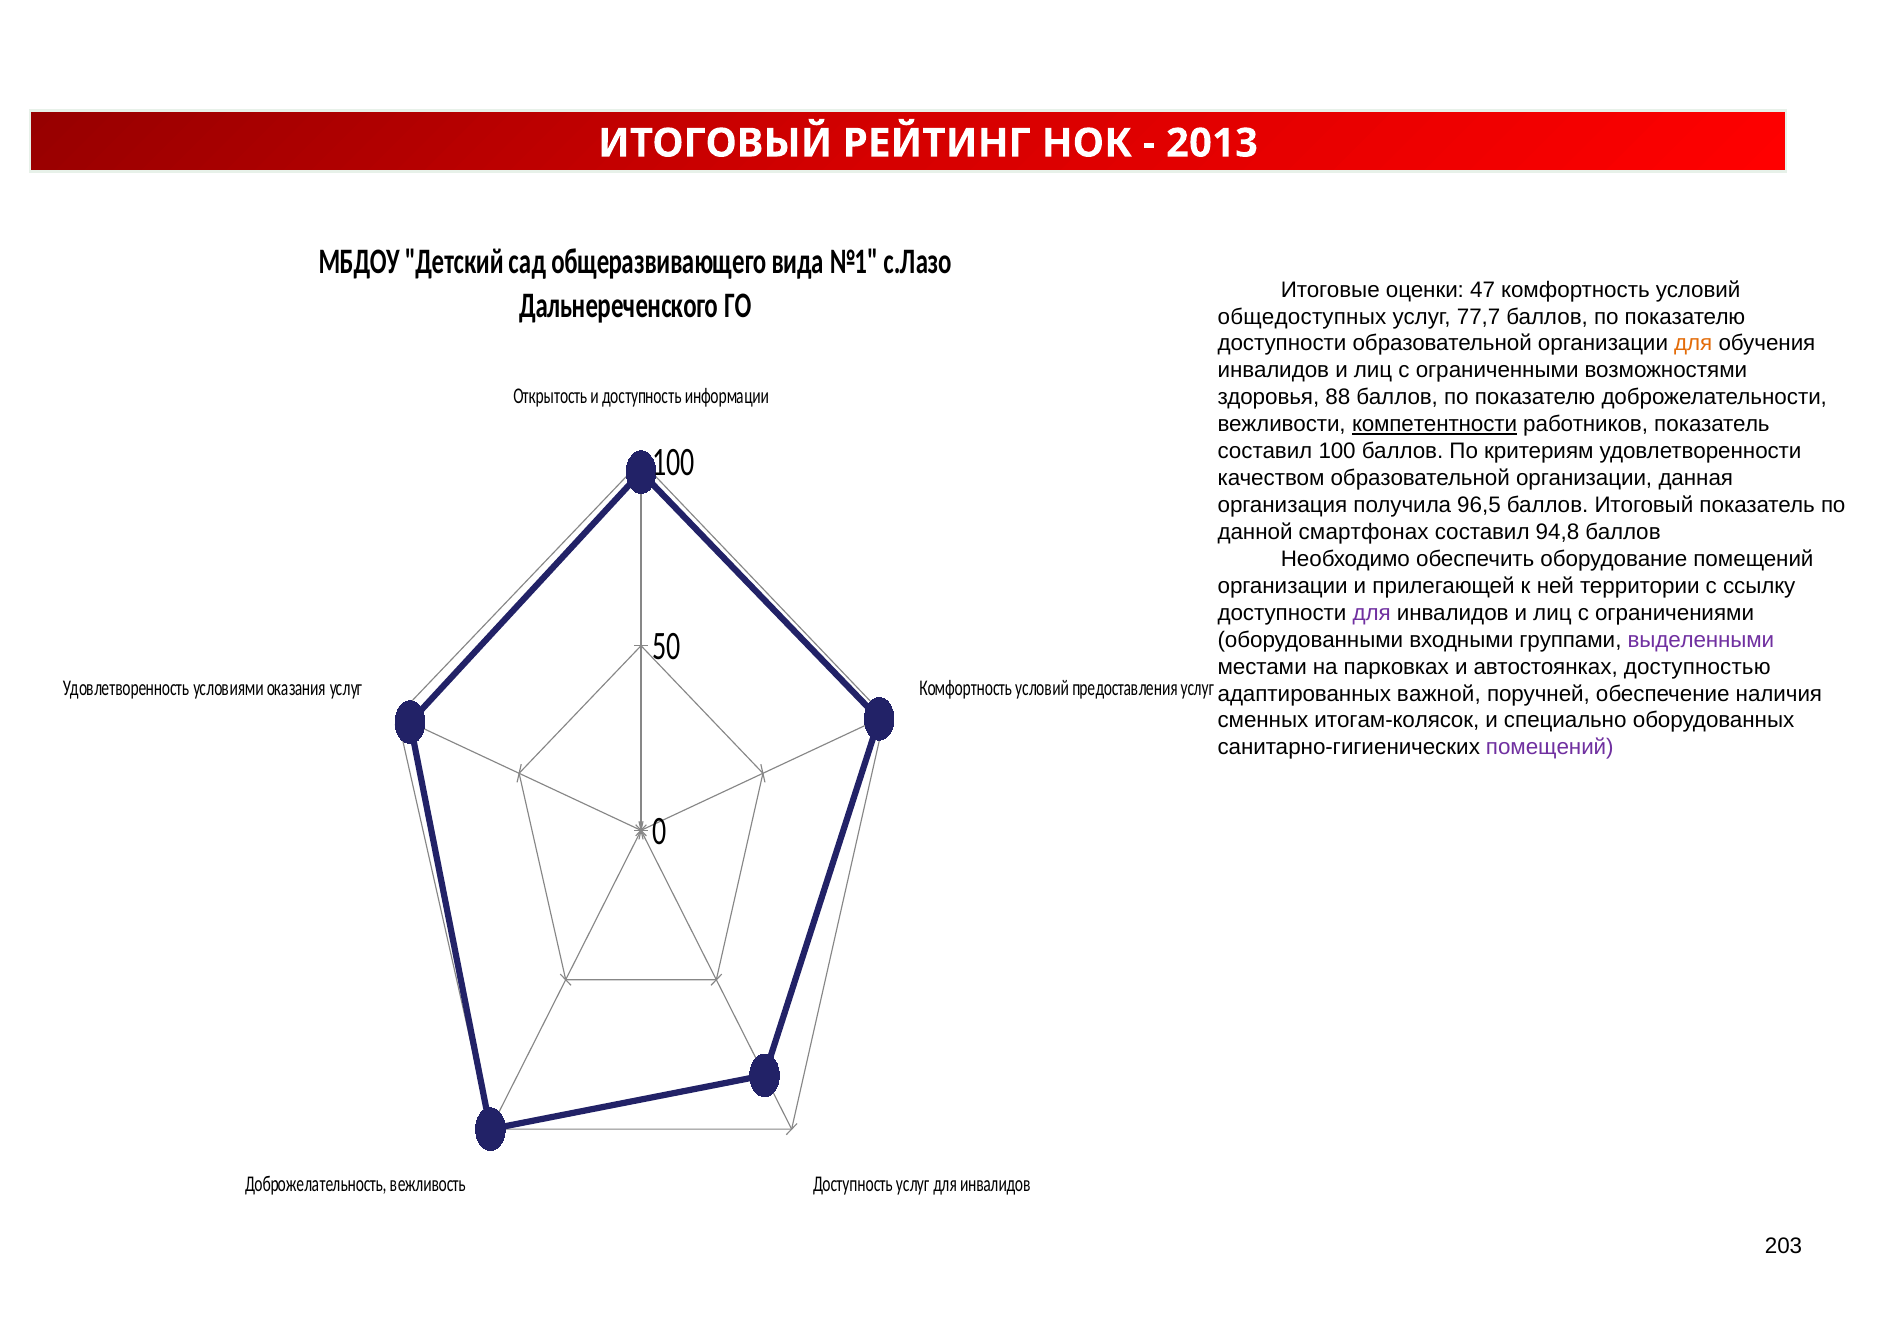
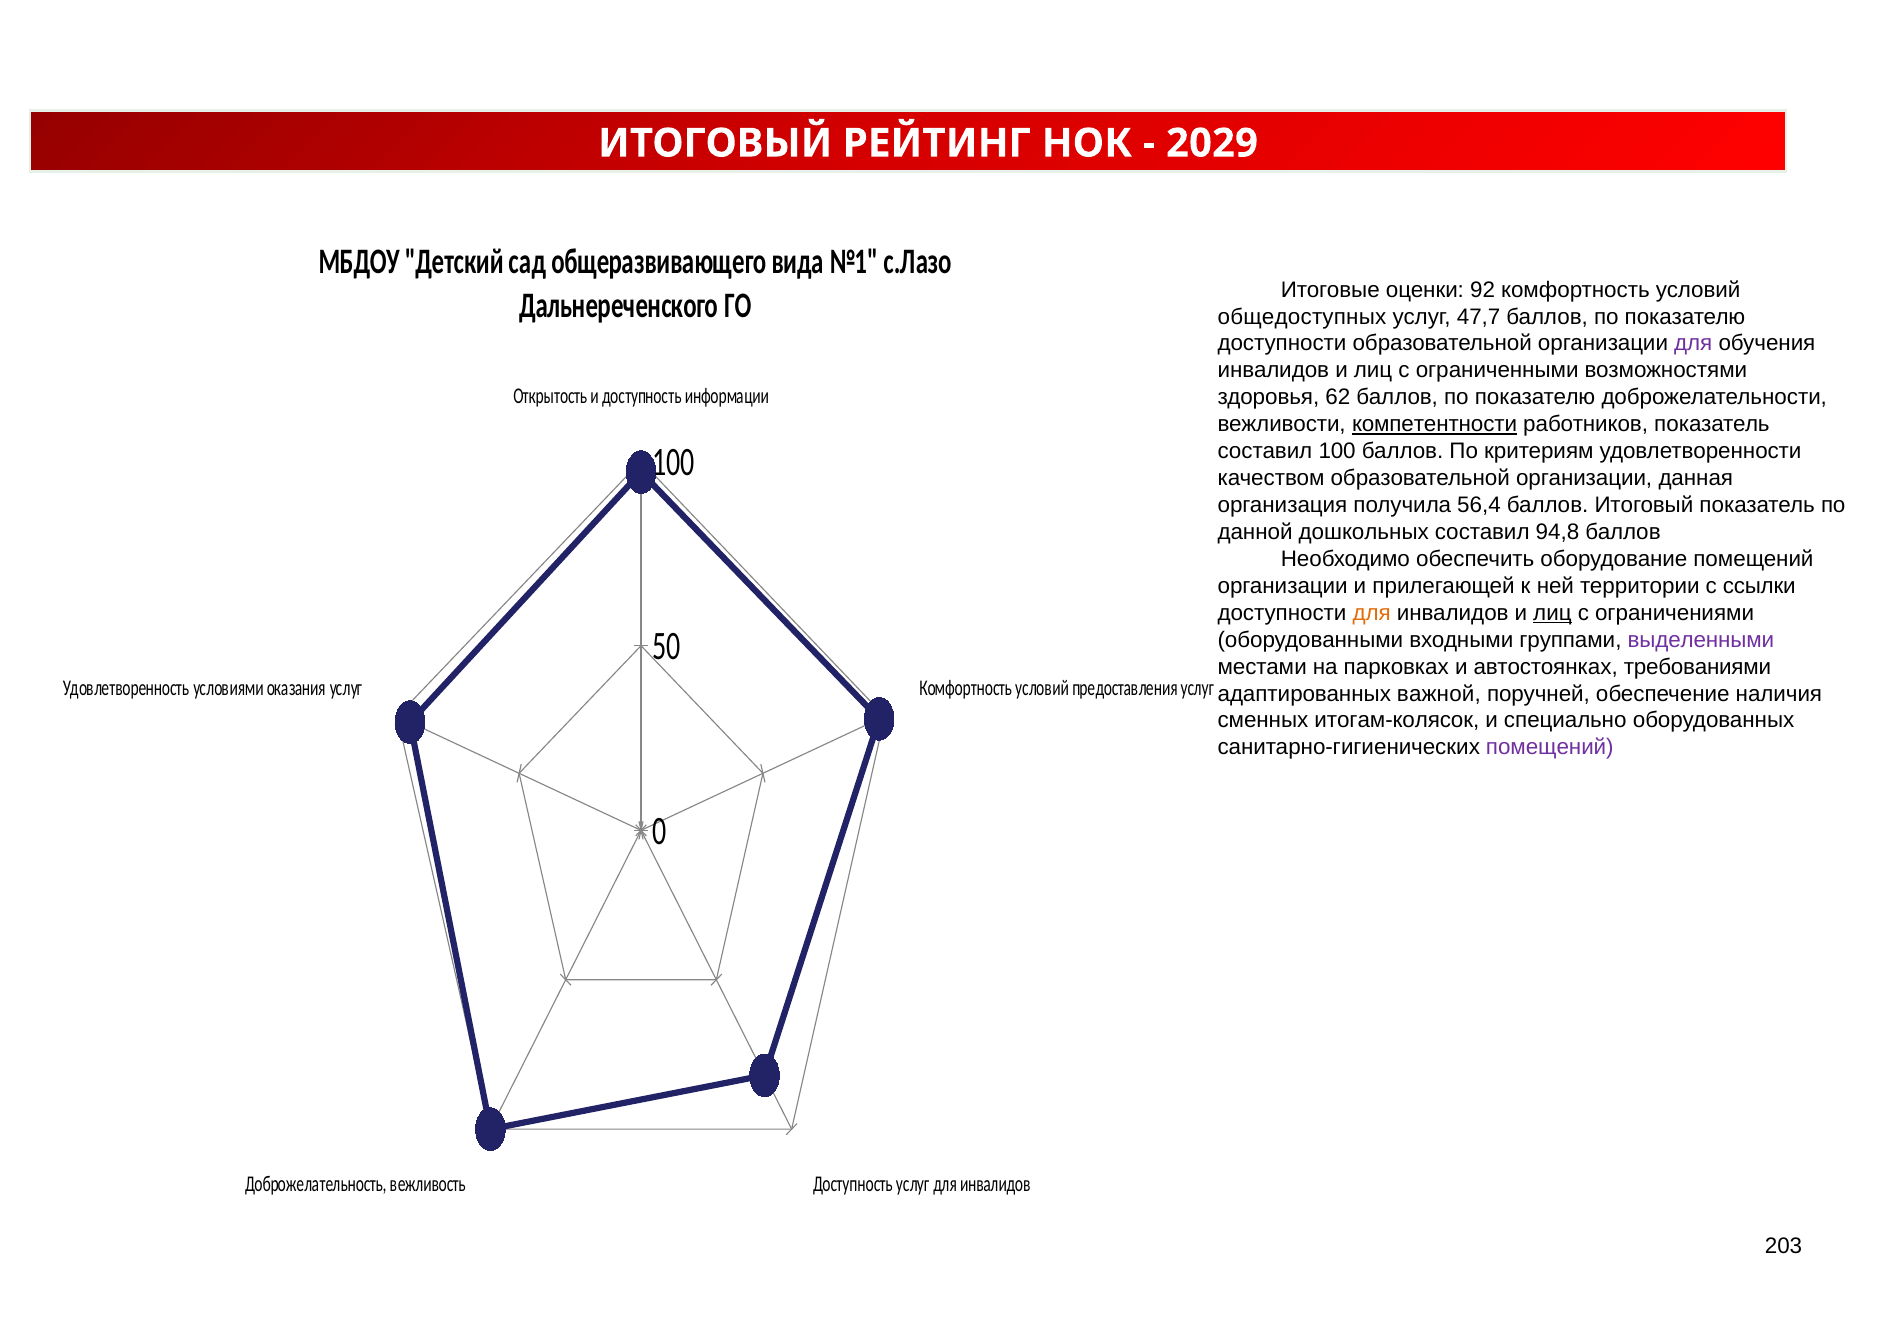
2013: 2013 -> 2029 (1212, 143)
47: 47 -> 92 (1483, 290)
77,7: 77,7 -> 47,7 (1479, 317)
для colour: orange -> purple (1693, 343)
88: 88 -> 62 (1338, 397)
96,5: 96,5 -> 56,4 (1479, 505)
смартфонах: смартфонах -> дошкольных (1364, 532)
ссылку: ссылку -> ссылки (1759, 586)
для colour: purple -> orange (1372, 613)
лиц underline: none -> present (1552, 613)
доступностью: доступностью -> требованиями (1697, 667)
